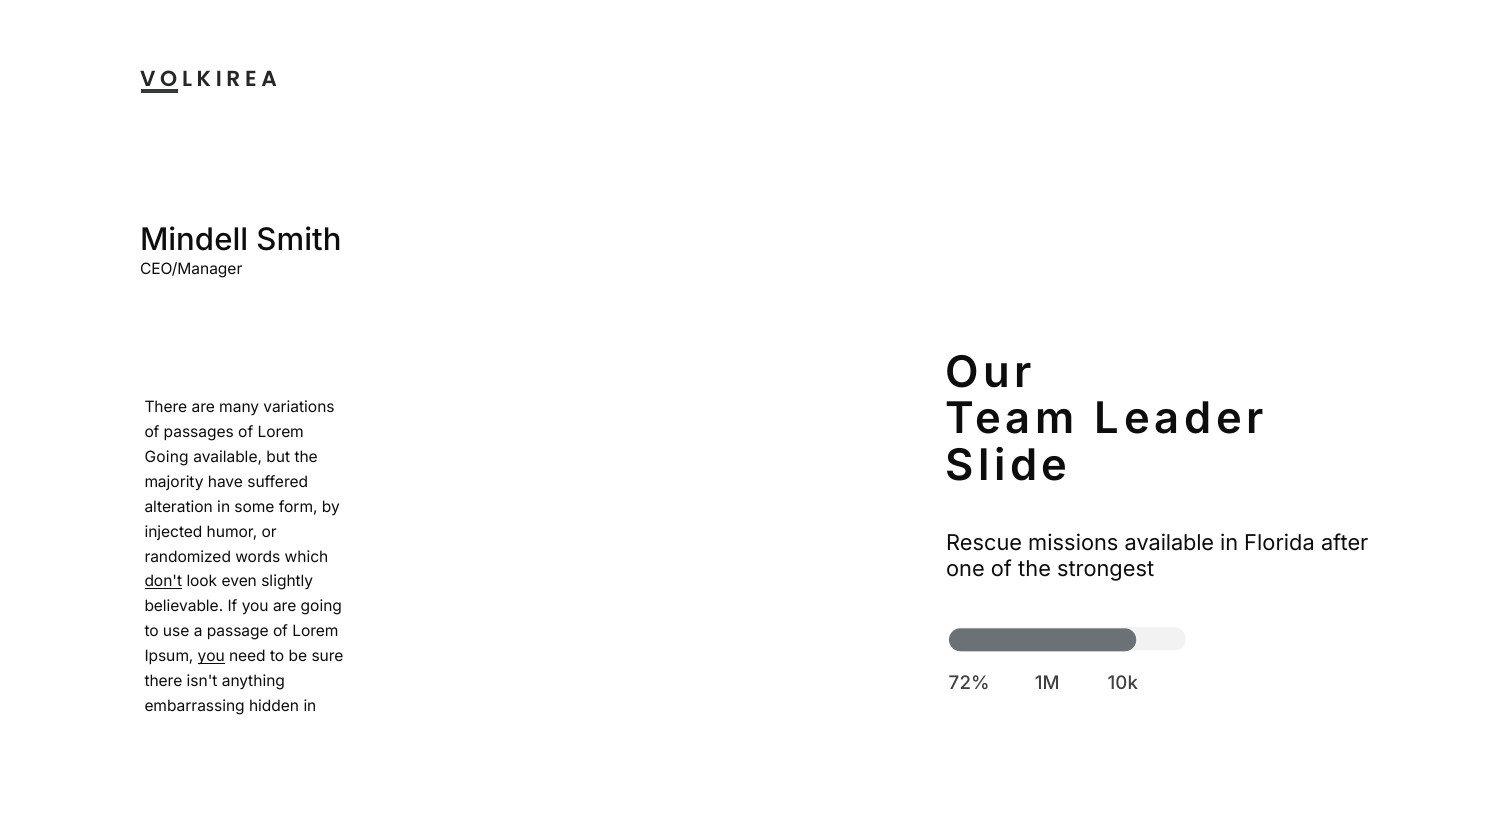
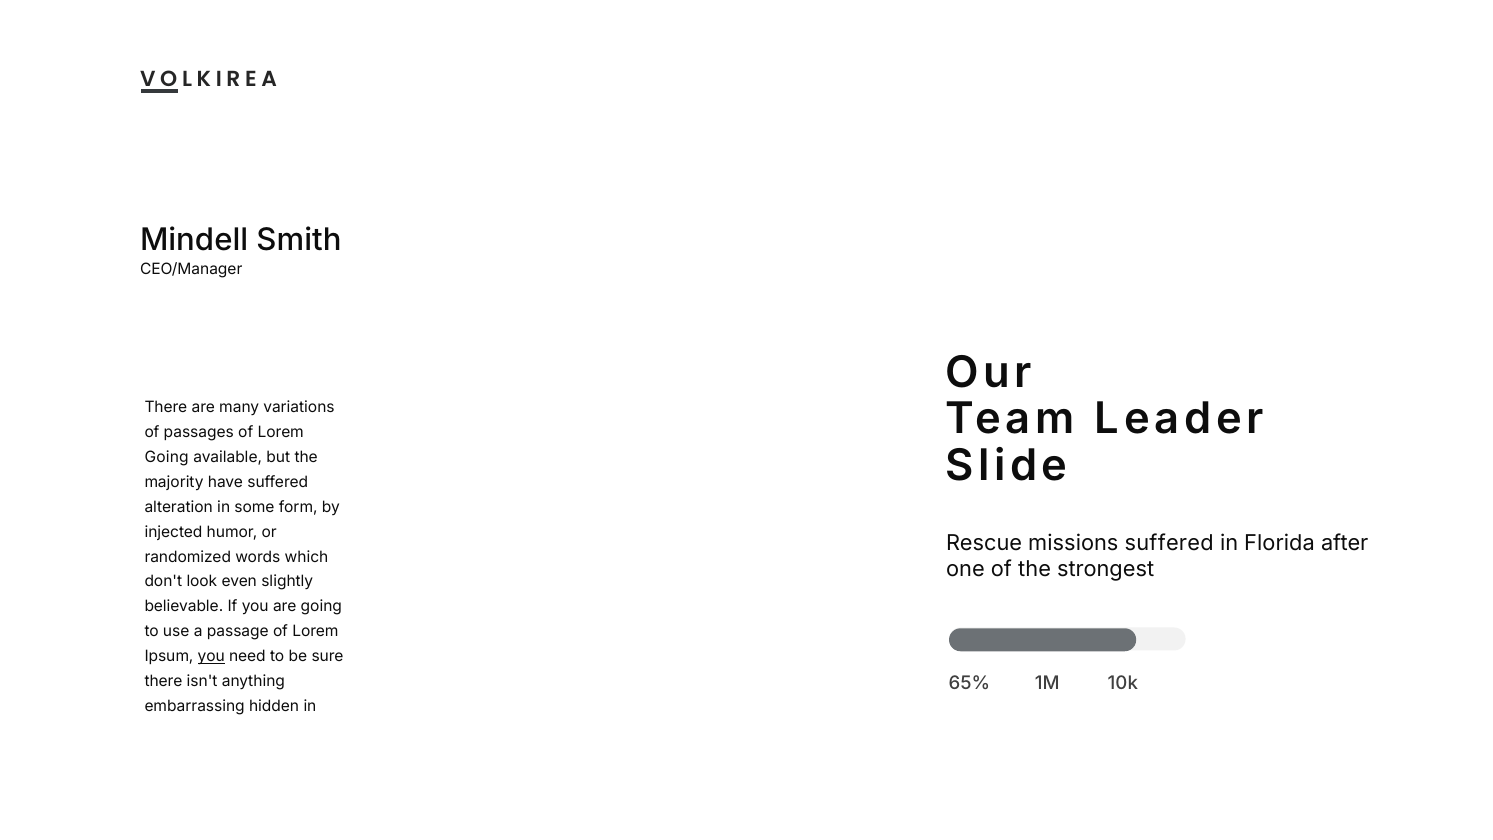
missions available: available -> suffered (1169, 543)
don't underline: present -> none (163, 582)
72%: 72% -> 65% (969, 683)
